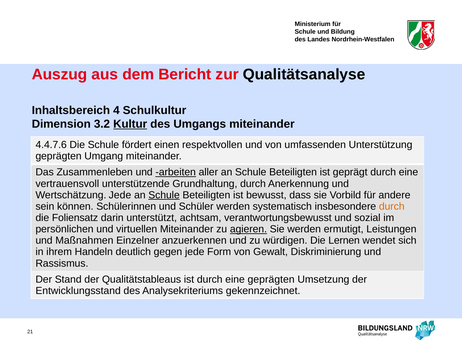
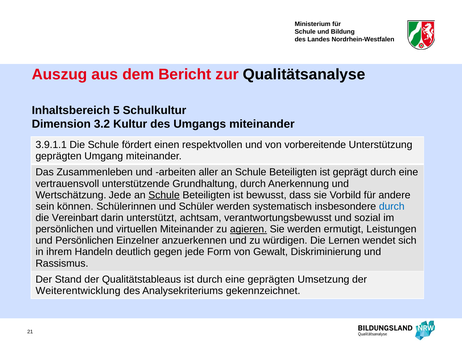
4: 4 -> 5 (116, 110)
Kultur underline: present -> none (130, 124)
4.4.7.6: 4.4.7.6 -> 3.9.1.1 (51, 145)
umfassenden: umfassenden -> vorbereitende (315, 145)
arbeiten underline: present -> none (176, 172)
durch colour: orange -> blue (392, 207)
Foliensatz: Foliensatz -> Vereinbart (75, 218)
und Maßnahmen: Maßnahmen -> Persönlichen (84, 241)
Entwicklungsstand: Entwicklungsstand -> Weiterentwicklung (78, 291)
